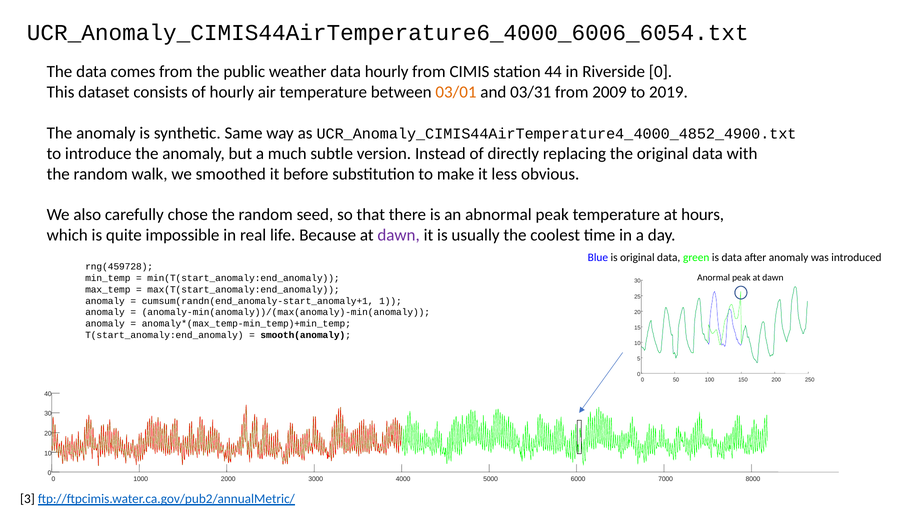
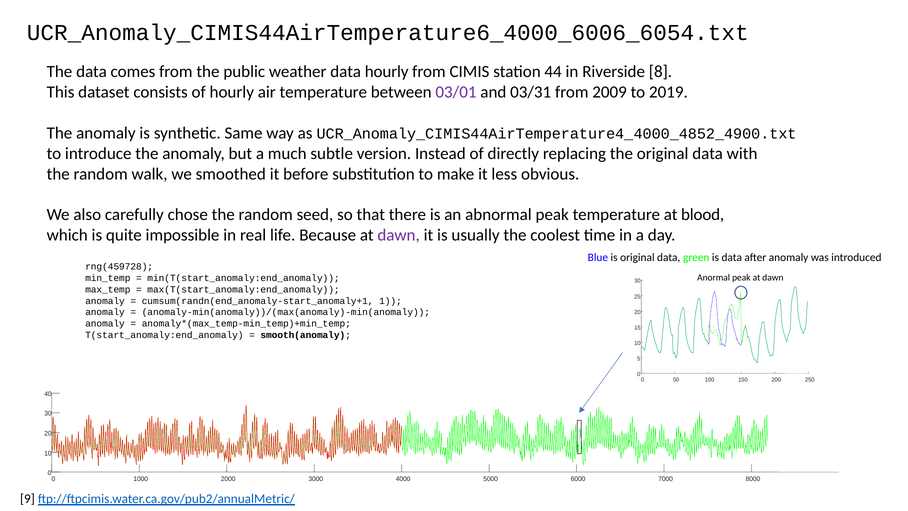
Riverside 0: 0 -> 8 (661, 72)
03/01 colour: orange -> purple (456, 92)
hours: hours -> blood (703, 215)
3: 3 -> 9 (27, 499)
